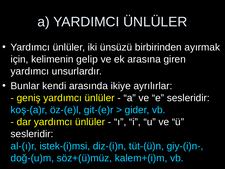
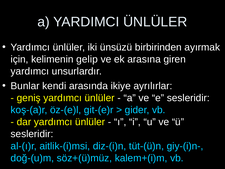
istek-(i)msi: istek-(i)msi -> aitlik-(i)msi (65, 146)
